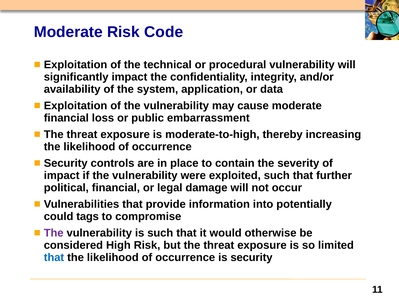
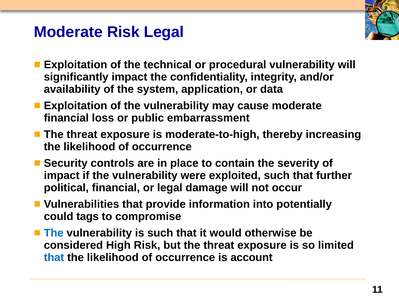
Risk Code: Code -> Legal (164, 32)
The colour: purple -> blue (54, 233)
is security: security -> account (252, 258)
